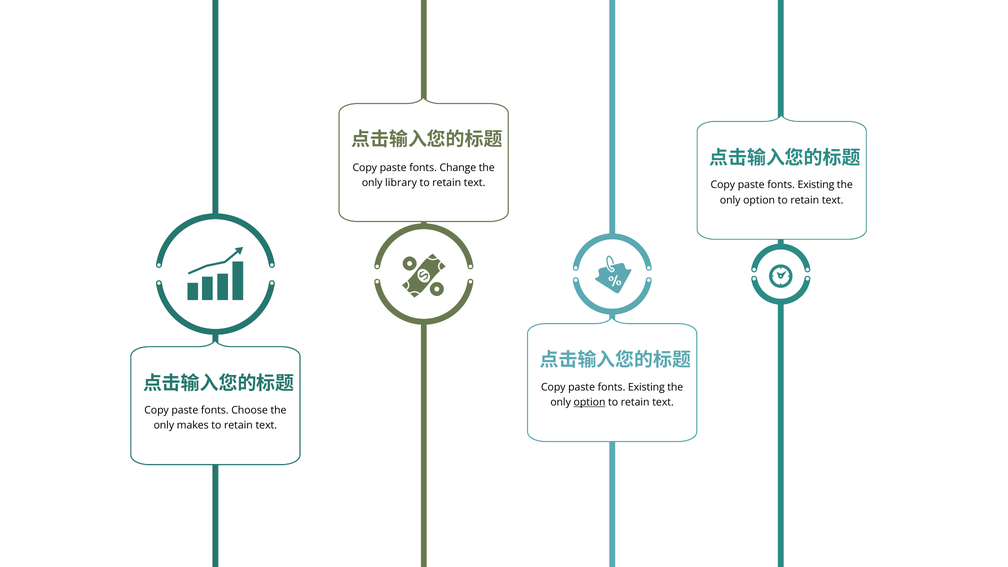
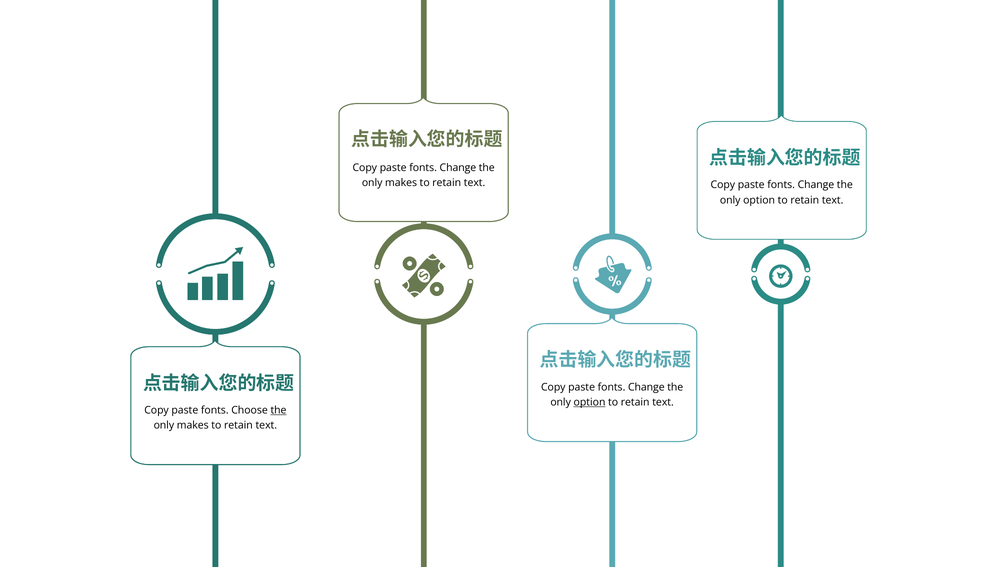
library: library -> makes (401, 183)
Existing: Existing -> Change (816, 185)
Existing: Existing -> Change (646, 387)
the underline: none -> present (279, 410)
